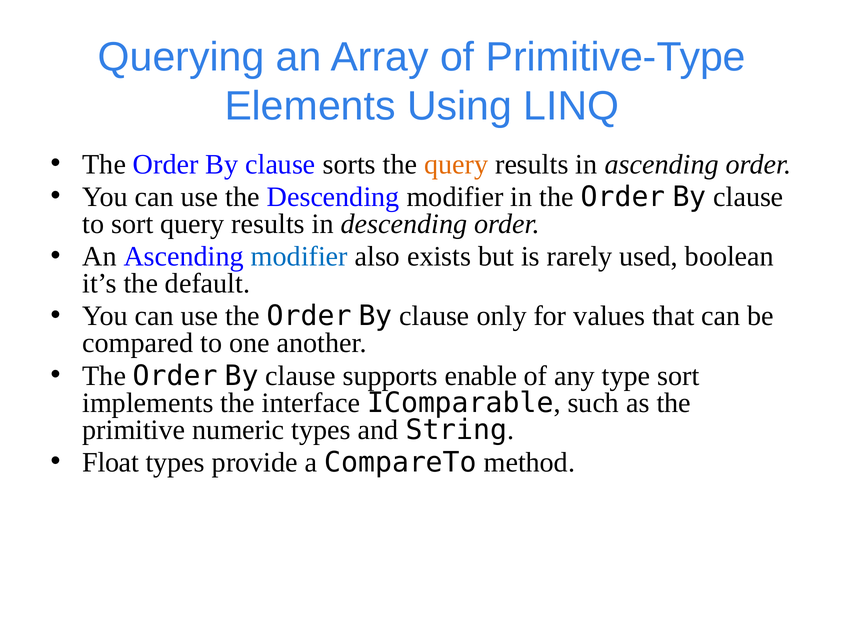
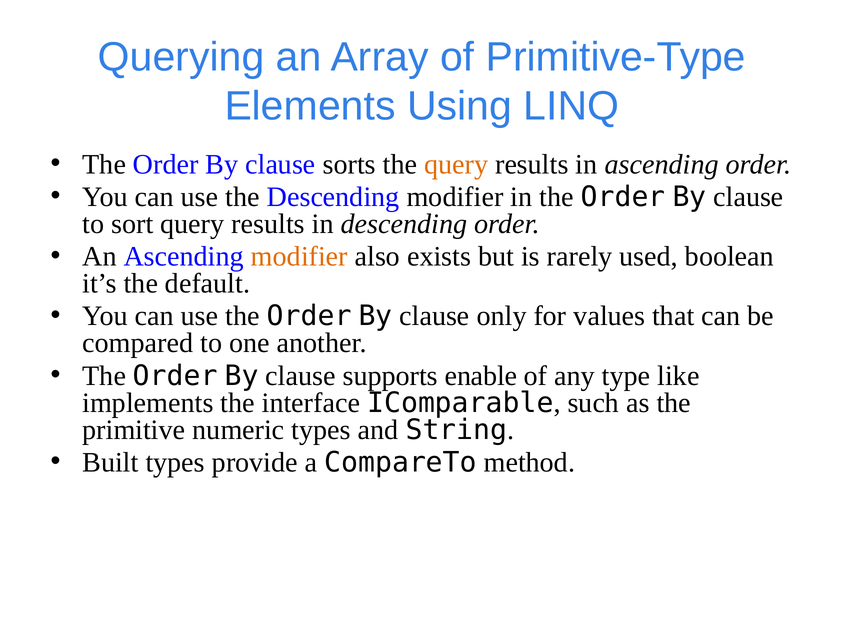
modifier colour: blue -> orange (299, 257)
type sort: sort -> like (678, 376)
Float: Float -> Built (110, 462)
